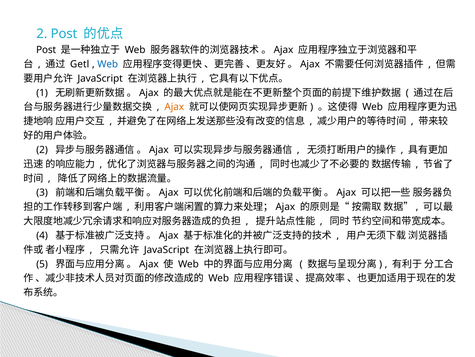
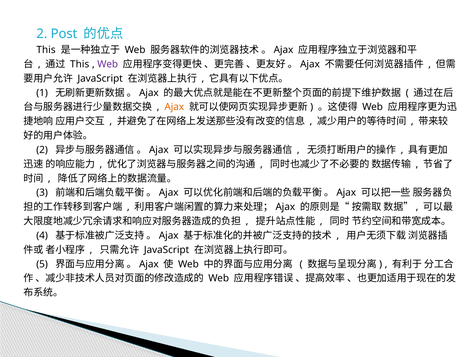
Post: Post -> This (46, 50)
Getl: Getl -> This (80, 64)
Web colour: blue -> purple (108, 64)
